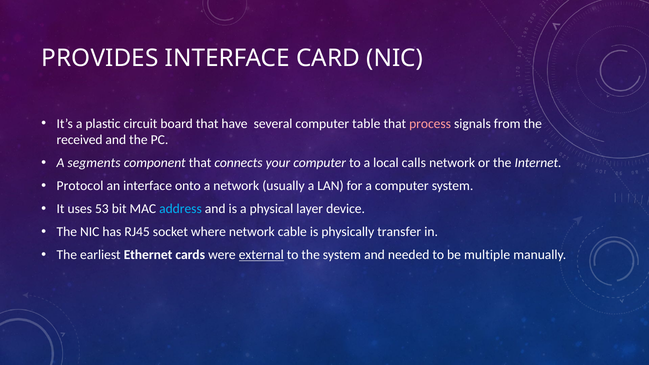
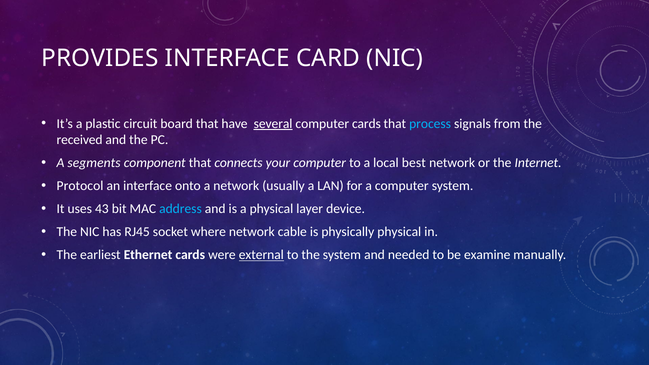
several underline: none -> present (273, 124)
computer table: table -> cards (366, 124)
process colour: pink -> light blue (430, 124)
calls: calls -> best (414, 163)
53: 53 -> 43 (102, 209)
physically transfer: transfer -> physical (399, 232)
multiple: multiple -> examine (487, 255)
